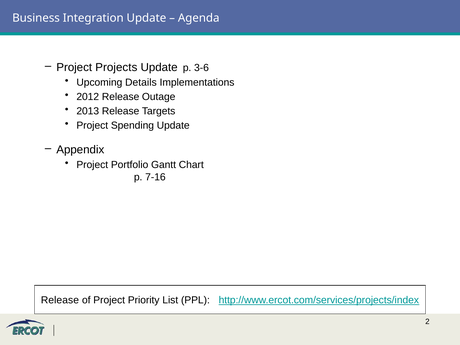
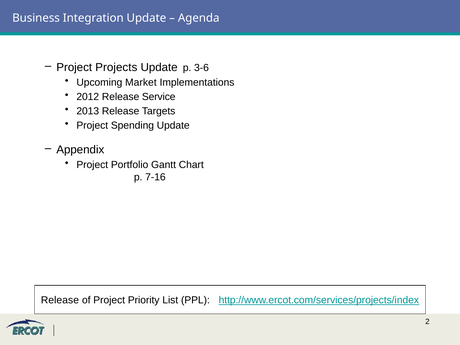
Details: Details -> Market (141, 82)
Outage: Outage -> Service (159, 97)
